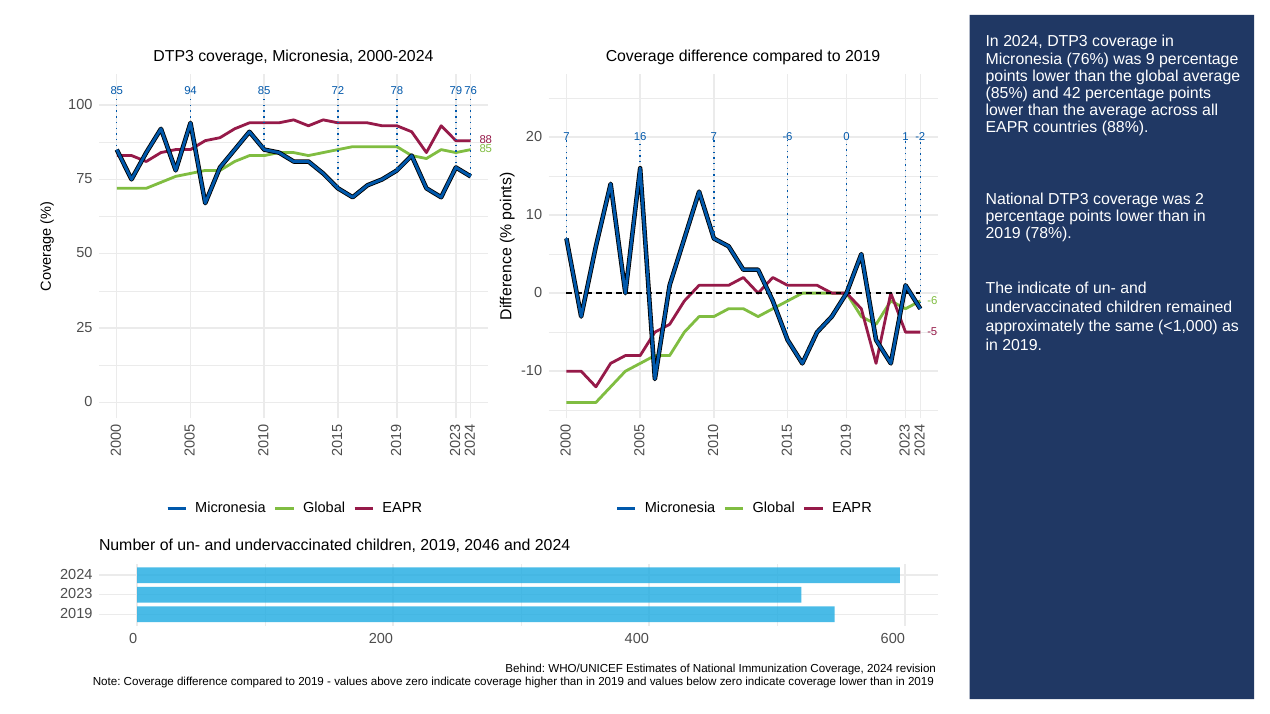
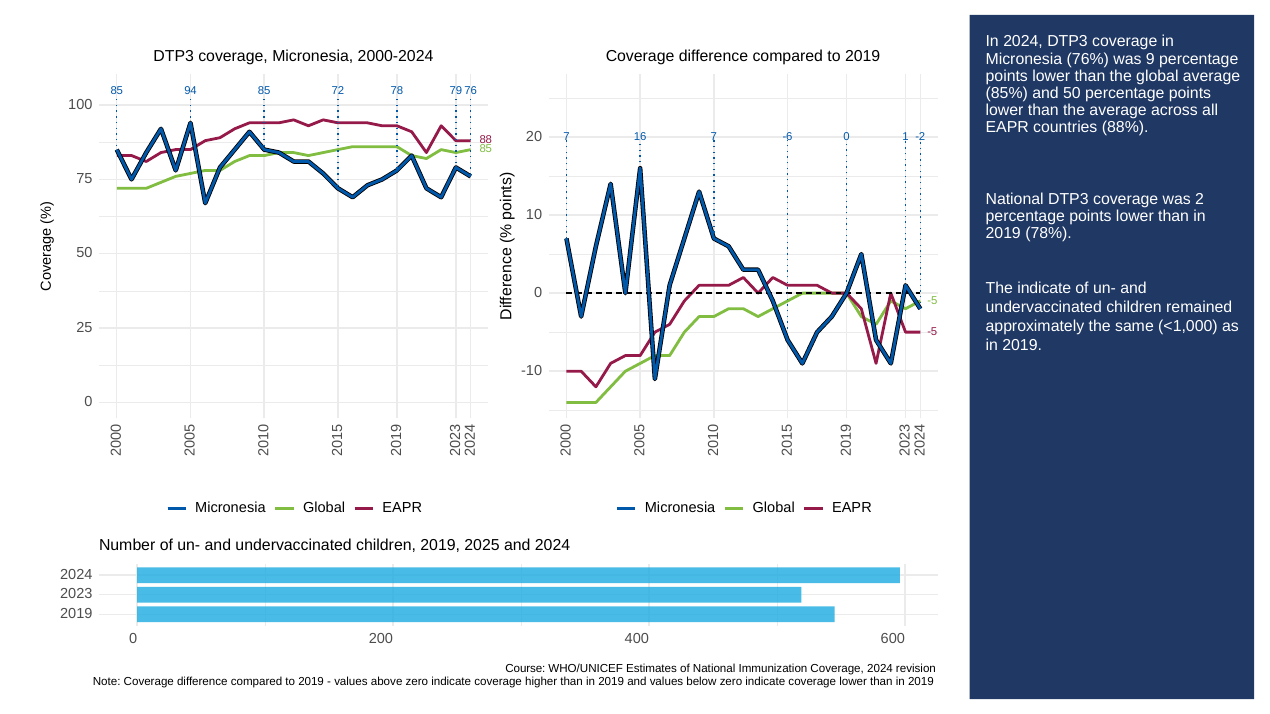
and 42: 42 -> 50 (1072, 93)
-6: -6 -> -5 (932, 301)
2046: 2046 -> 2025 (482, 546)
Behind: Behind -> Course (525, 669)
